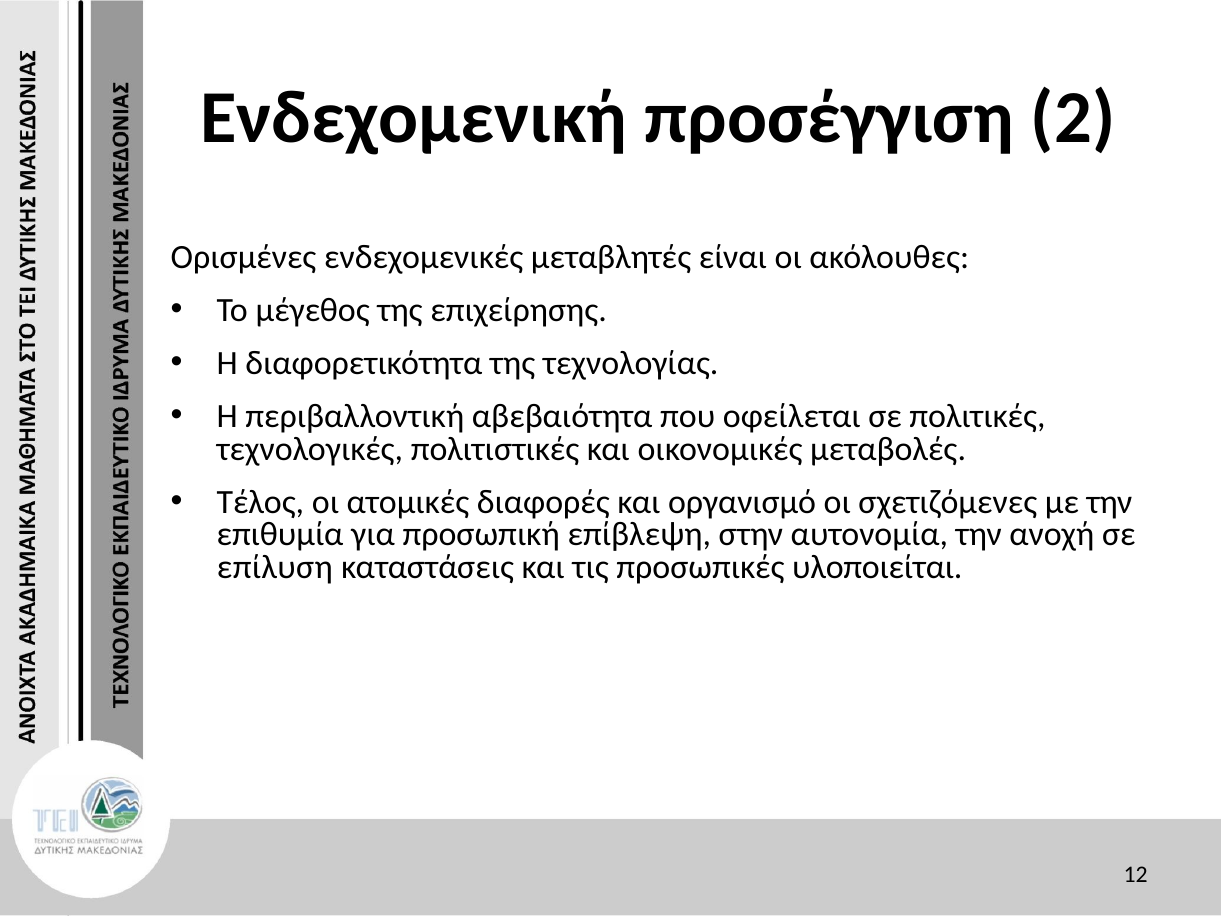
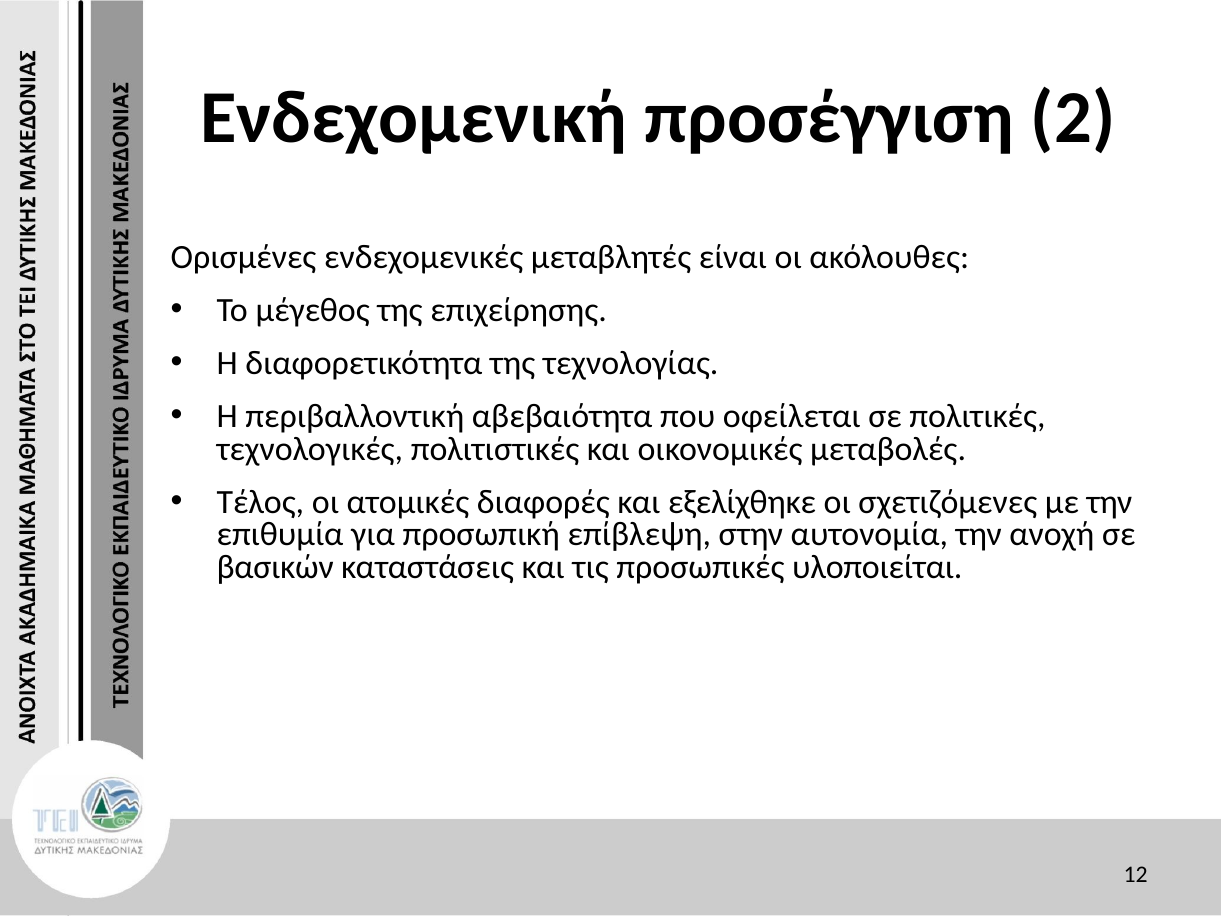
οργανισμό: οργανισμό -> εξελίχθηκε (742, 502)
επίλυση: επίλυση -> βασικών (275, 567)
